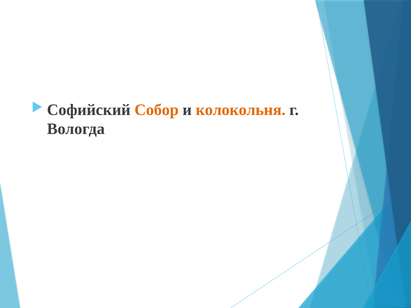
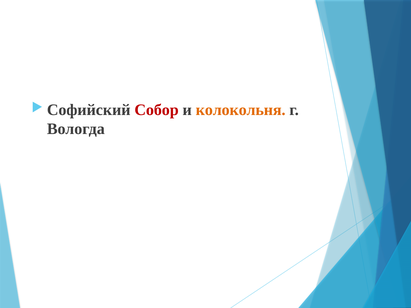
Собор colour: orange -> red (157, 110)
